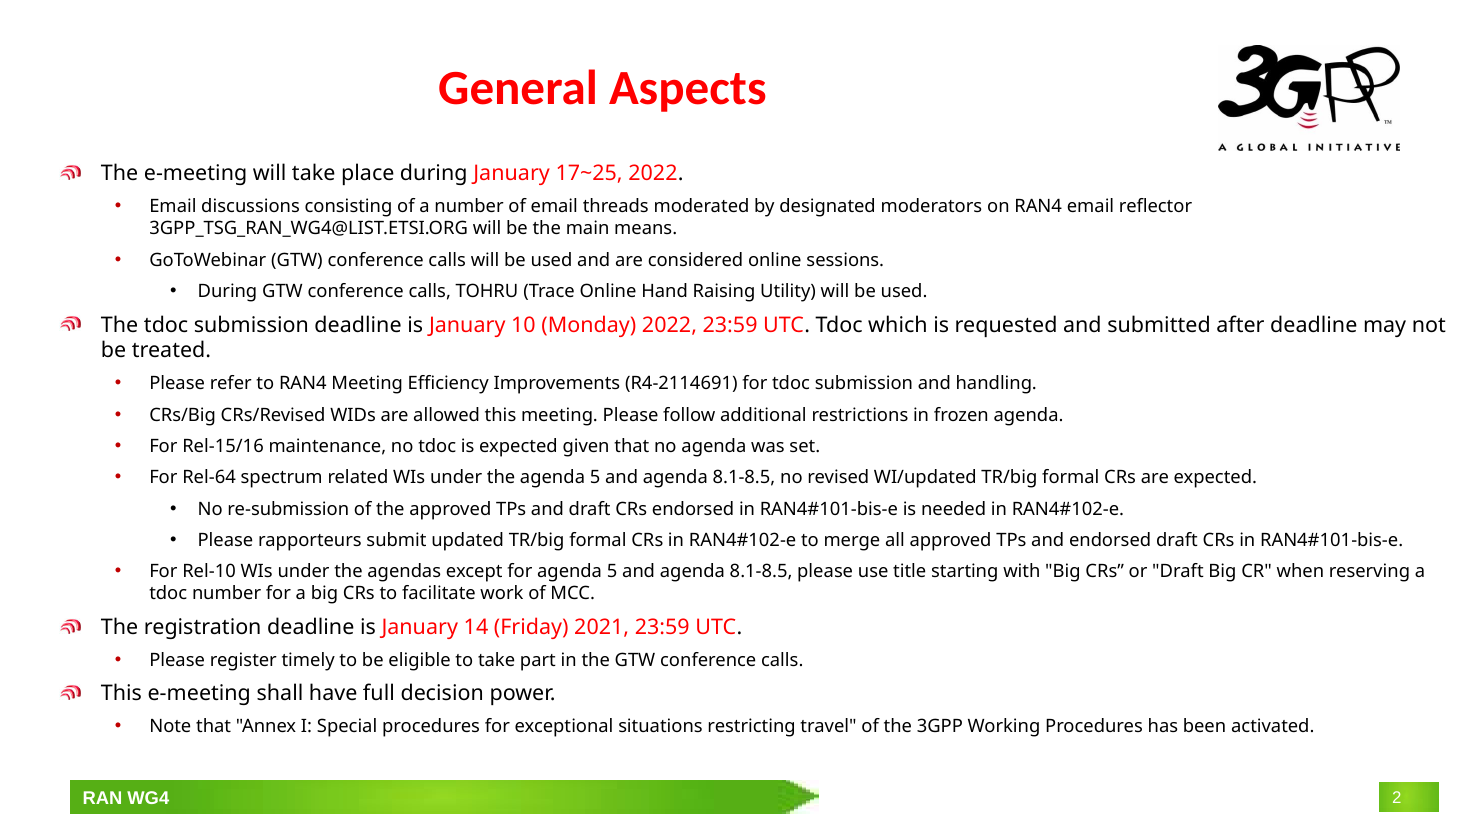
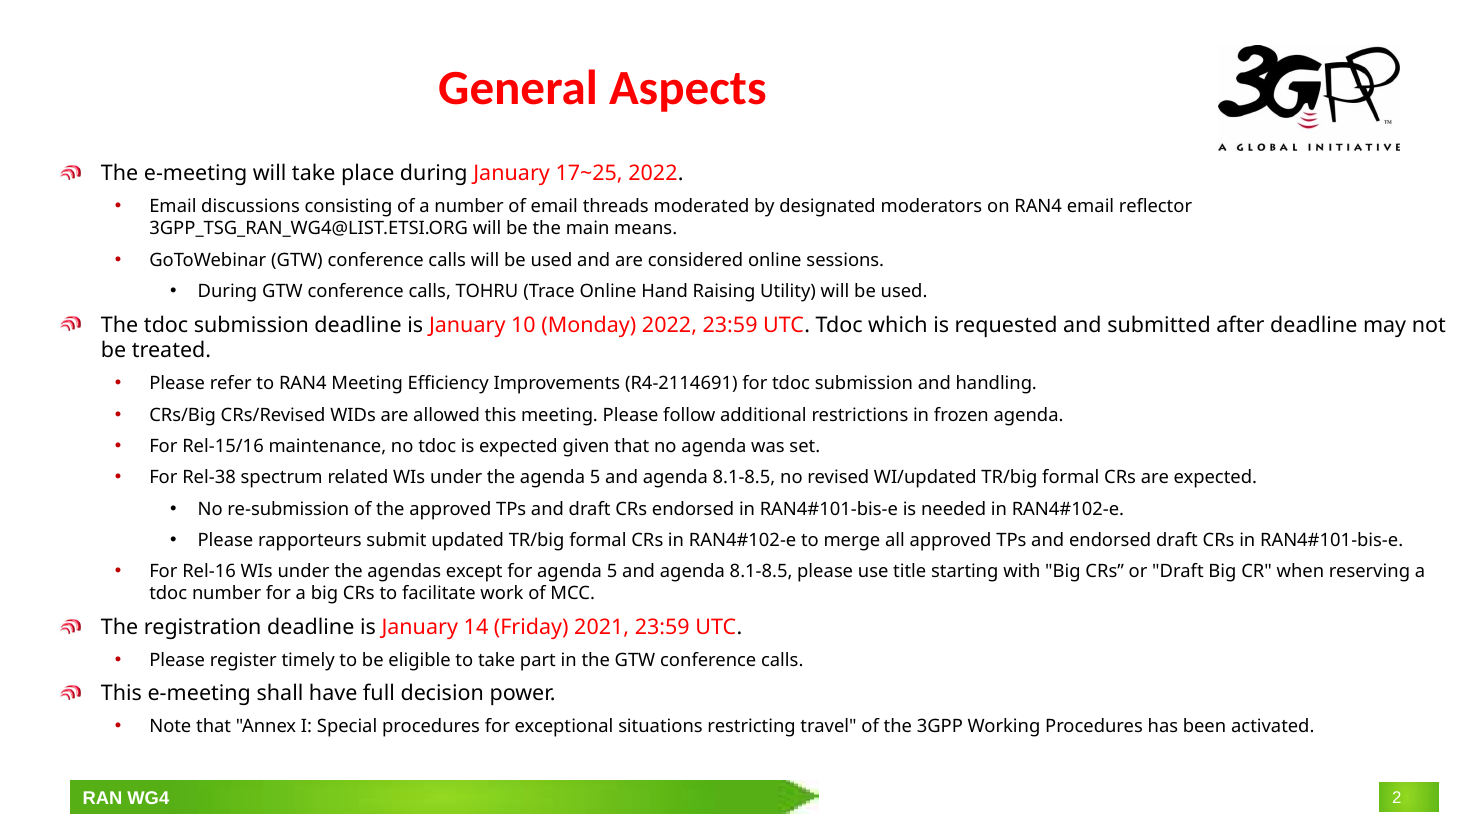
Rel-64: Rel-64 -> Rel-38 (209, 477)
Rel-10: Rel-10 -> Rel-16 (209, 571)
